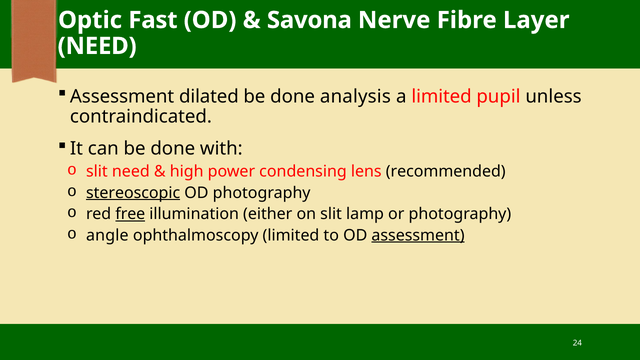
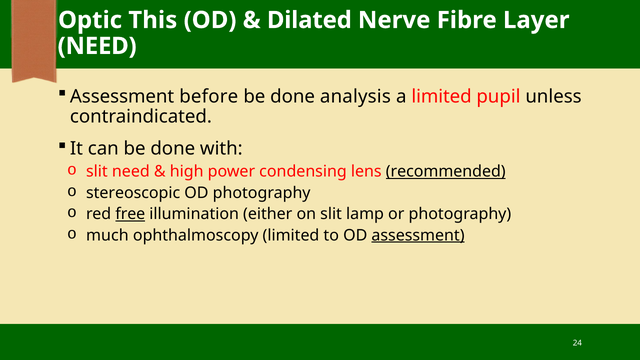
Fast: Fast -> This (153, 20)
Savona: Savona -> Dilated (309, 20)
dilated: dilated -> before (209, 96)
recommended underline: none -> present (446, 171)
stereoscopic underline: present -> none (133, 193)
angle: angle -> much (107, 235)
